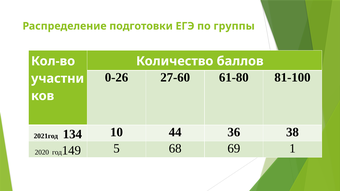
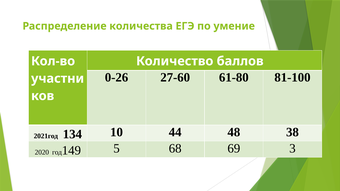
подготовки: подготовки -> количества (141, 26)
группы: группы -> умение (234, 26)
36: 36 -> 48 (234, 132)
1: 1 -> 3 (292, 149)
